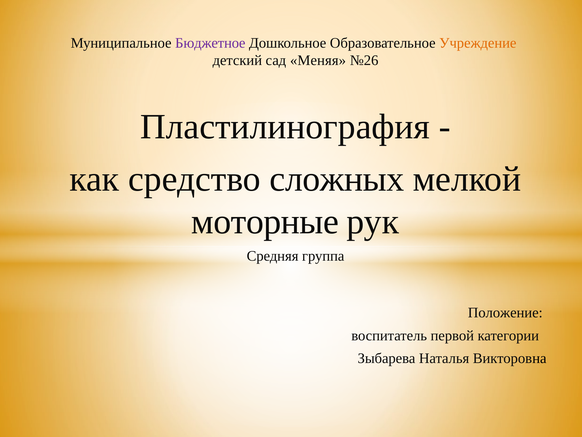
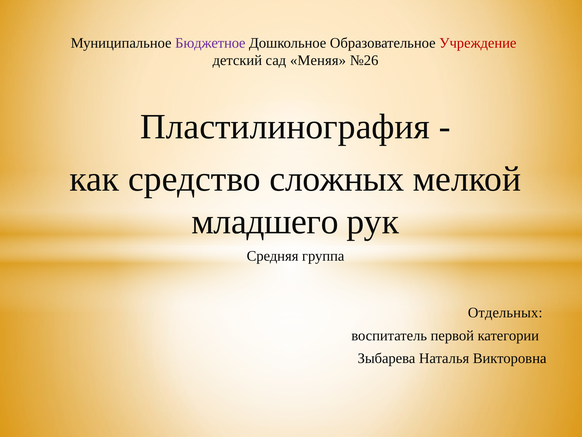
Учреждение colour: orange -> red (478, 43)
моторные: моторные -> младшего (265, 222)
Положение: Положение -> Отдельных (505, 312)
